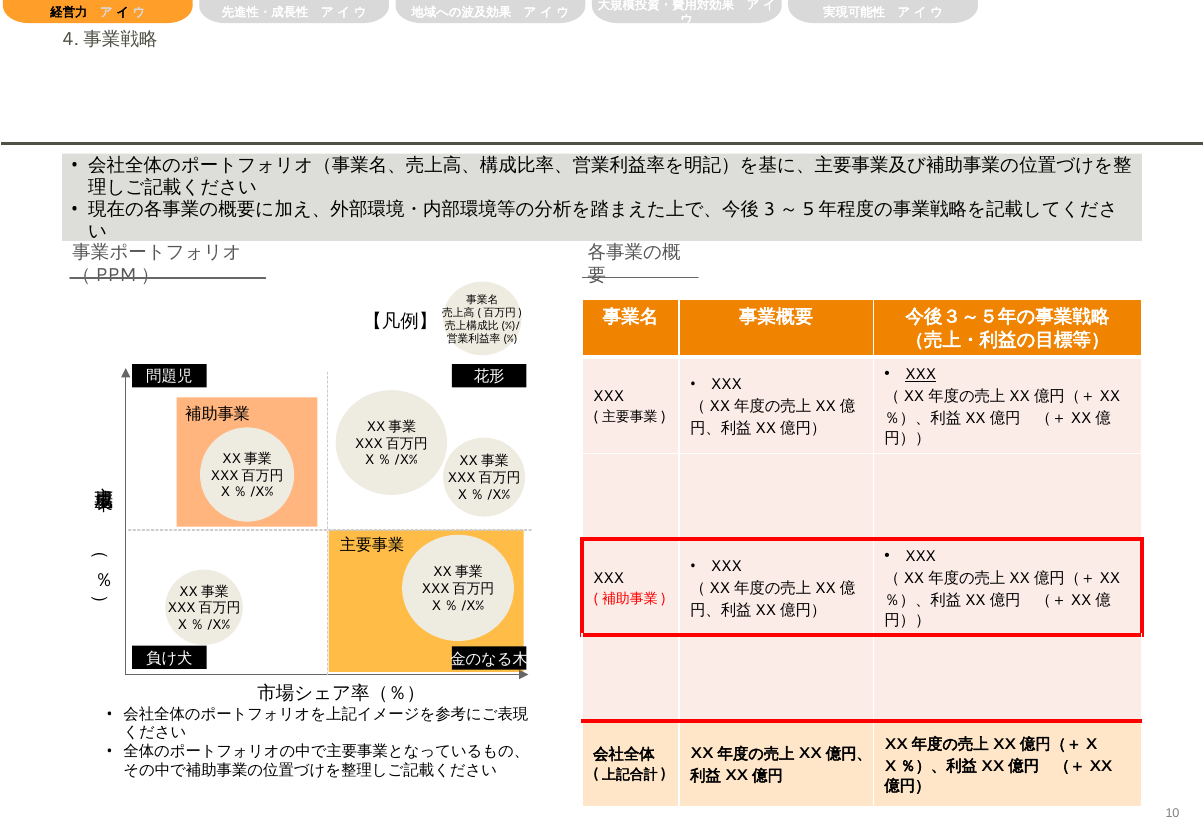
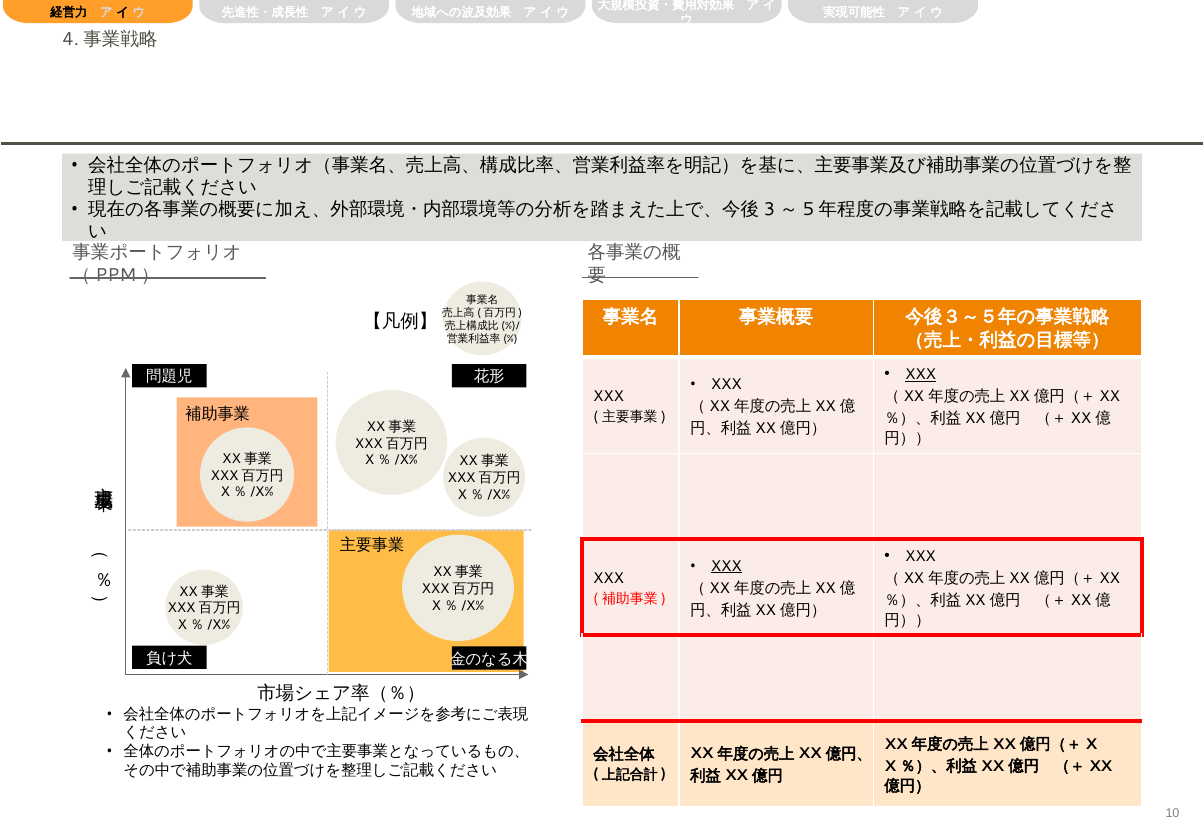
XXX underline: none -> present (726, 566)
